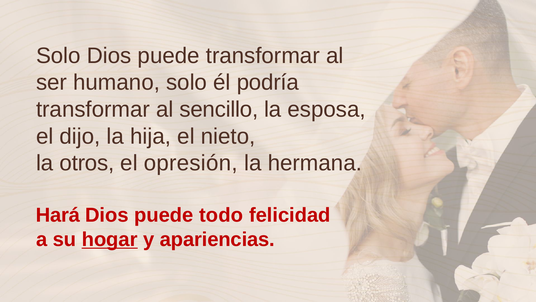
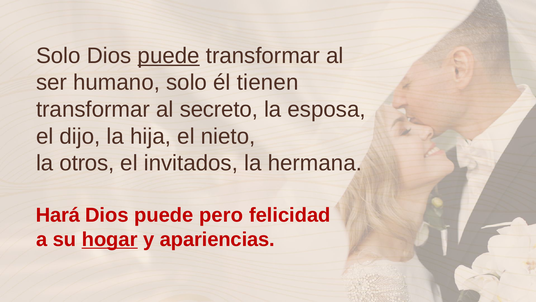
puede underline: none -> present (169, 56)
podría: podría -> tienen (268, 82)
sencillo: sencillo -> secreto (219, 109)
opresión: opresión -> invitados (191, 163)
todo: todo -> pero (221, 215)
